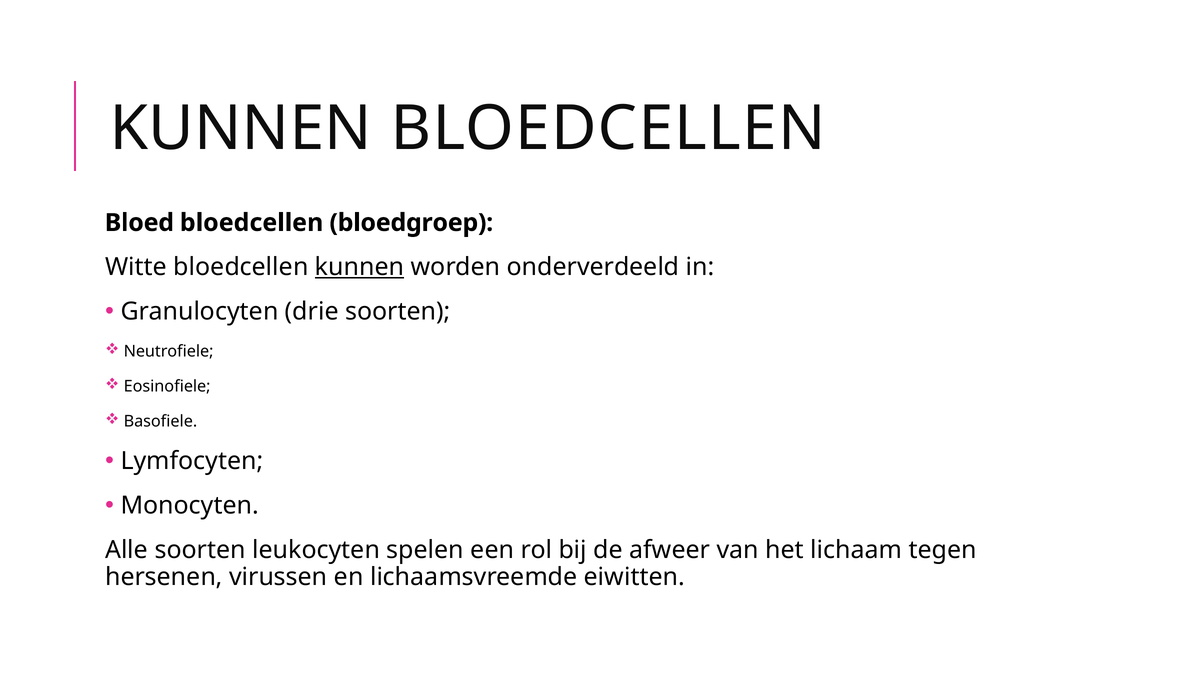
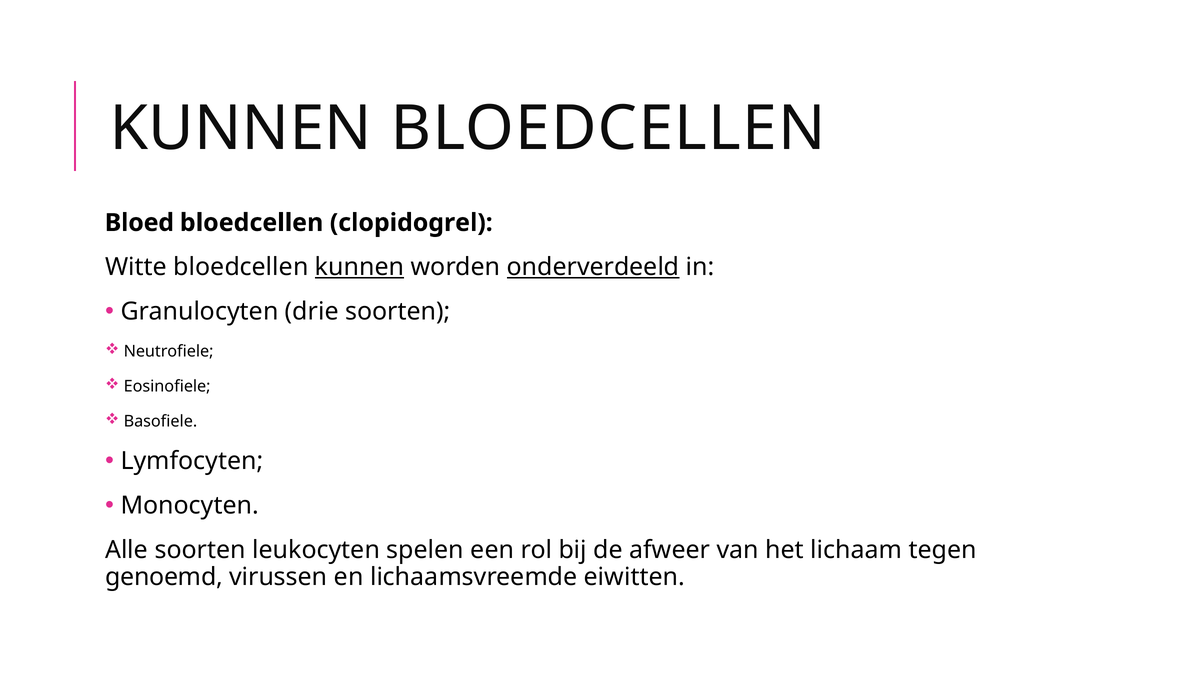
bloedgroep: bloedgroep -> clopidogrel (411, 223)
onderverdeeld underline: none -> present (593, 267)
hersenen: hersenen -> genoemd (164, 577)
